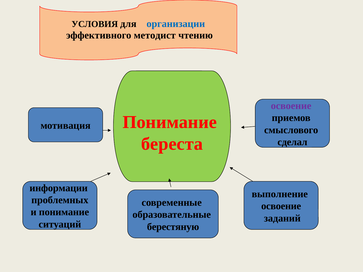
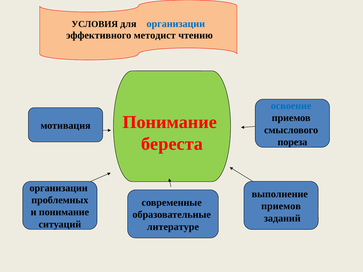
освоение colour: purple -> blue (291, 106)
сделал: сделал -> пореза (292, 142)
информации: информации -> организации (59, 188)
освоение: освоение -> приемов (281, 206)
берестяную: берестяную -> литературе (173, 227)
